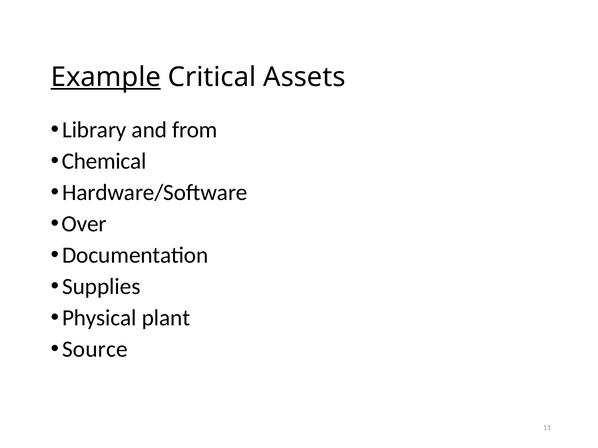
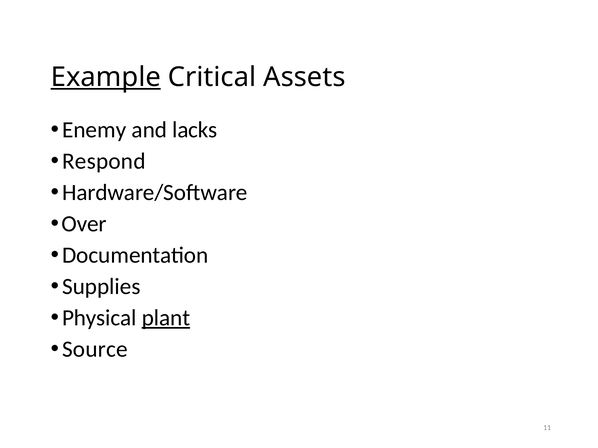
Library: Library -> Enemy (94, 130)
from: from -> lacks (195, 130)
Chemical: Chemical -> Respond (104, 161)
plant underline: none -> present (166, 318)
